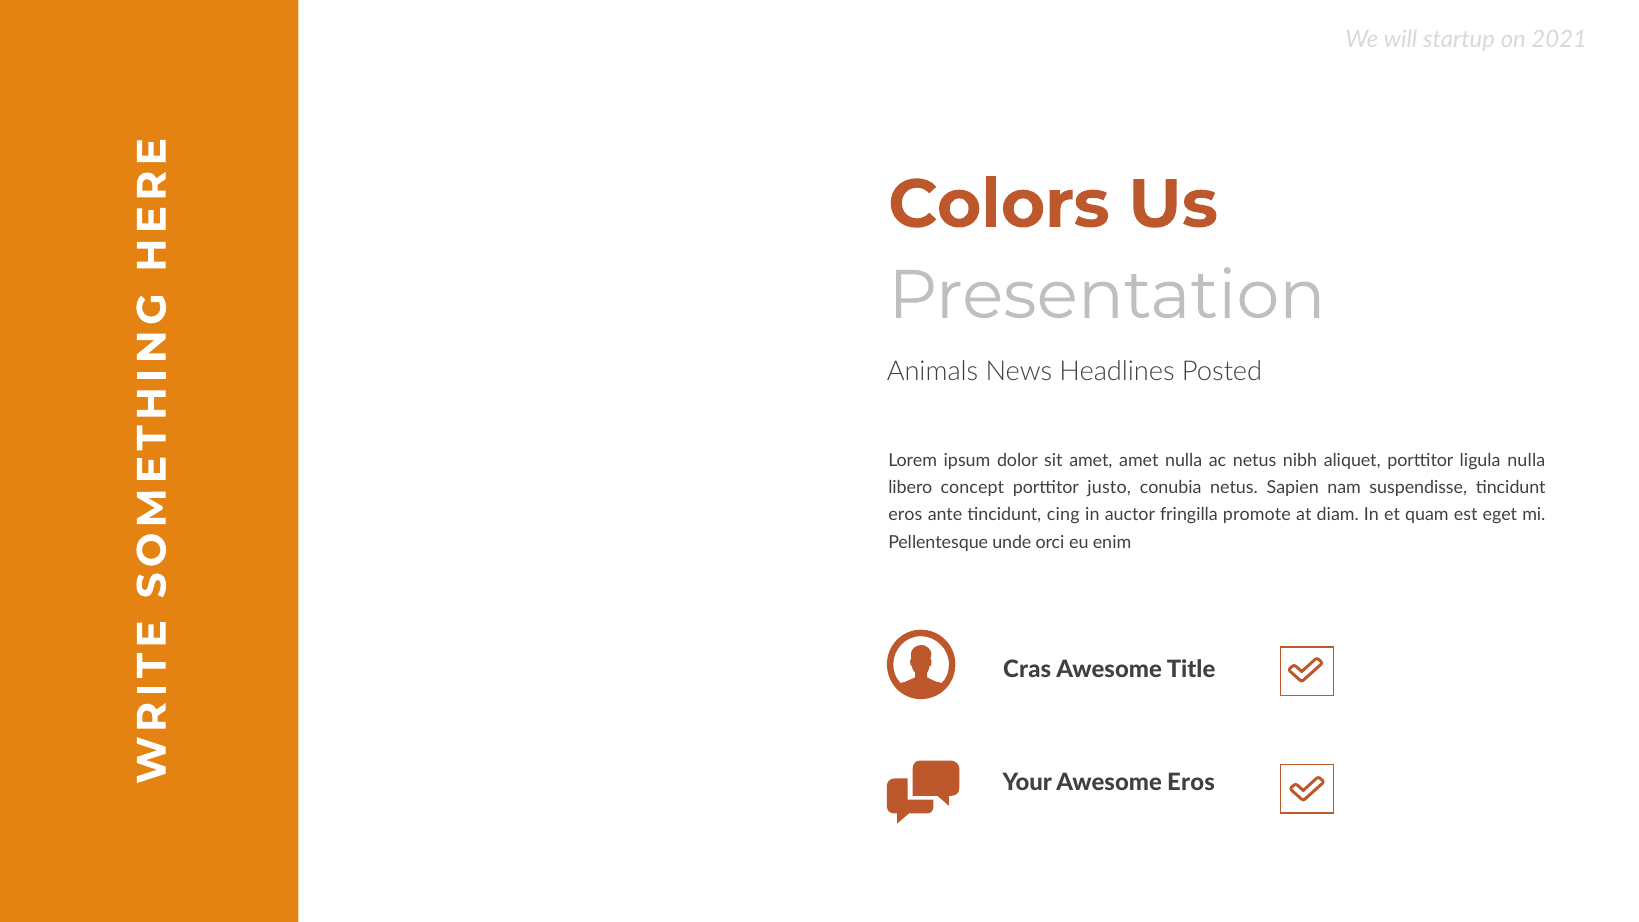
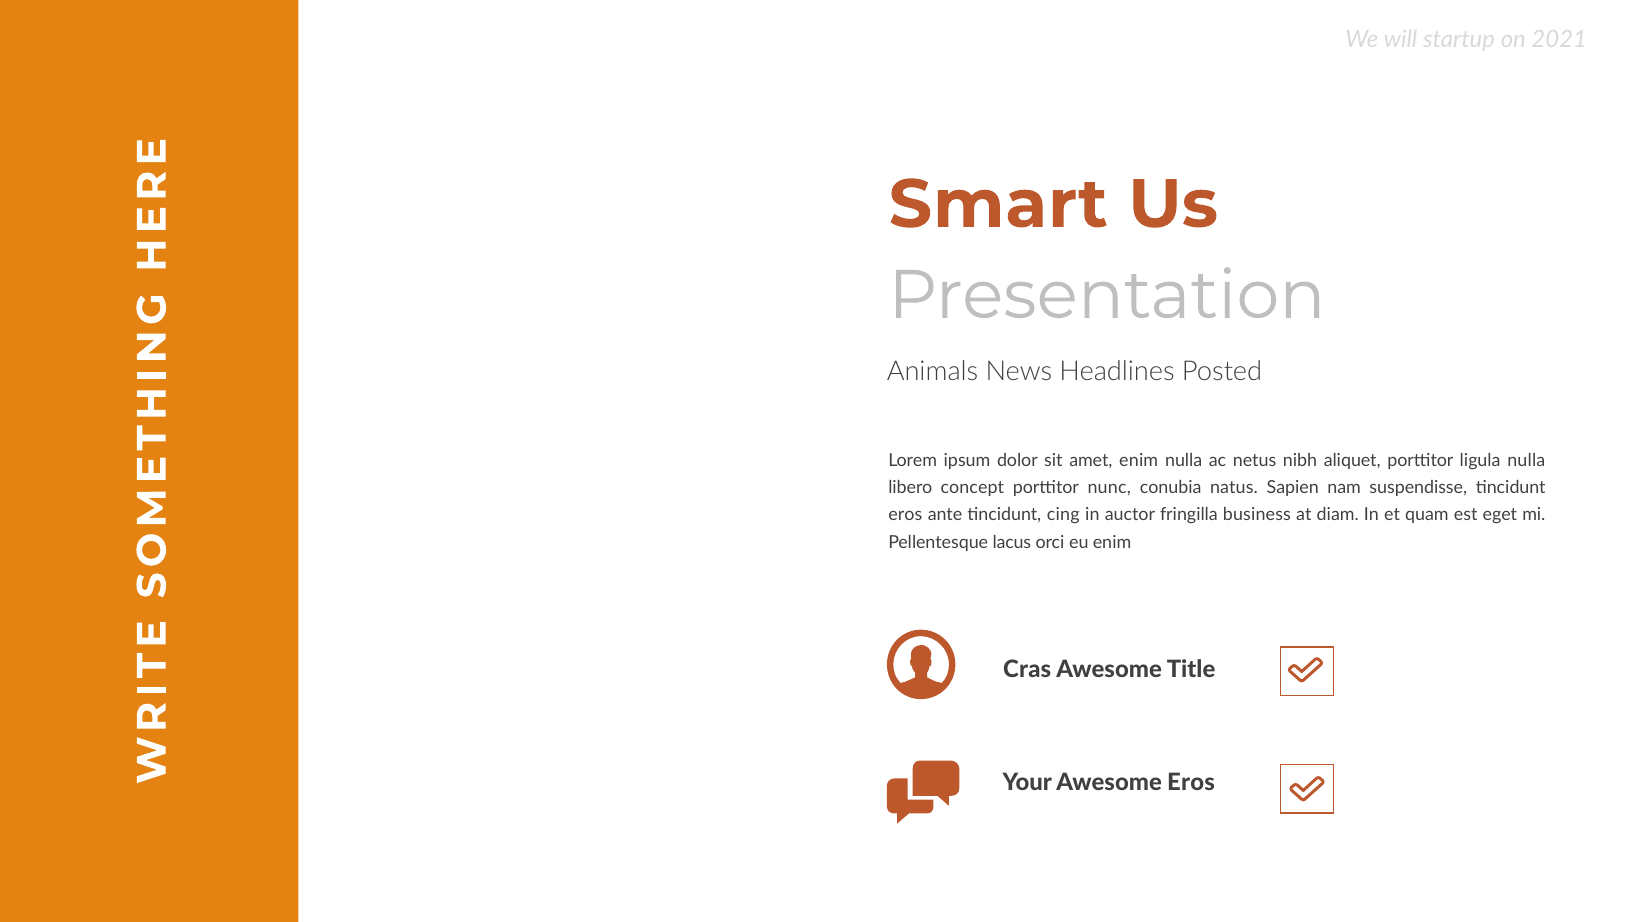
Colors: Colors -> Smart (998, 204)
amet amet: amet -> enim (1139, 460)
justo: justo -> nunc (1109, 488)
conubia netus: netus -> natus (1234, 488)
promote: promote -> business (1257, 515)
unde: unde -> lacus (1012, 542)
